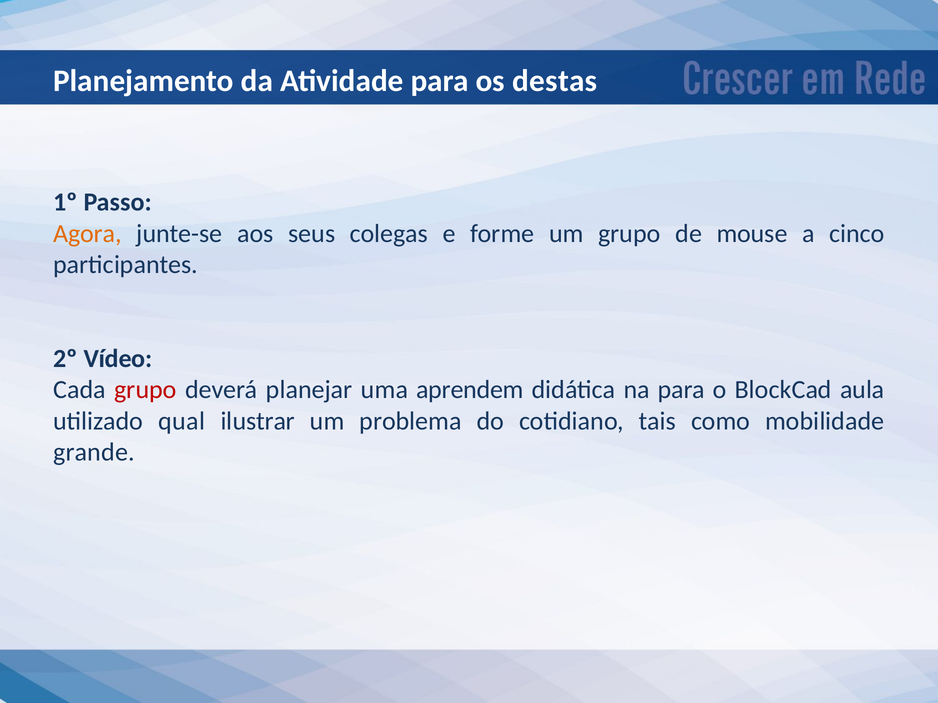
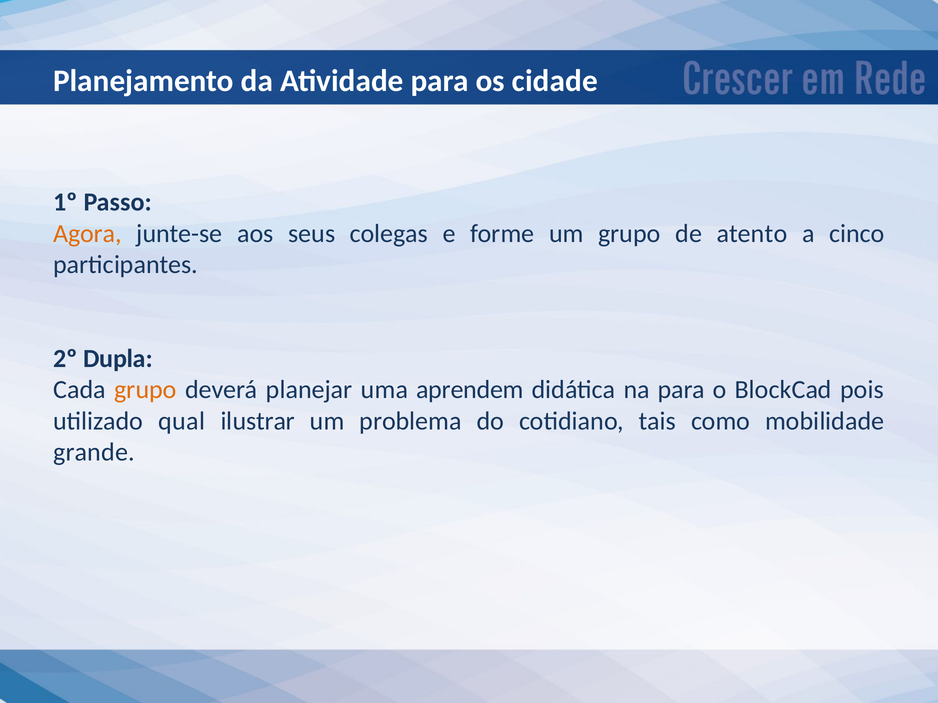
destas: destas -> cidade (555, 81)
mouse: mouse -> atento (752, 234)
Vídeo: Vídeo -> Dupla (118, 359)
grupo colour: red -> orange (145, 390)
aula: aula -> pois (862, 390)
